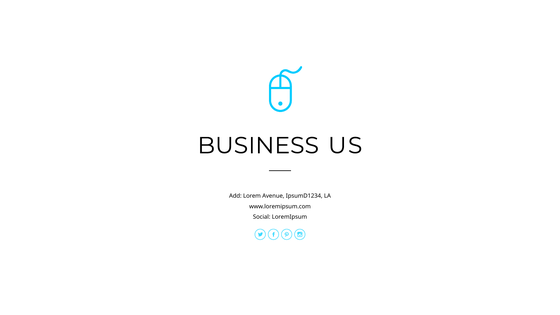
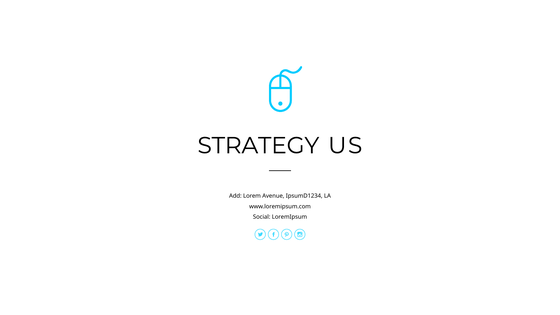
BUSINESS: BUSINESS -> STRATEGY (258, 146)
